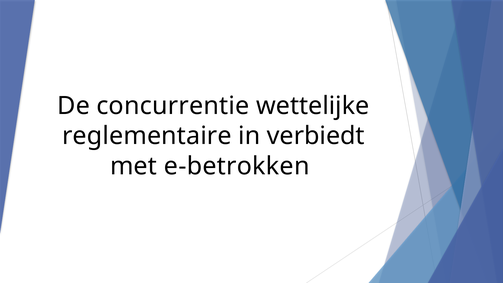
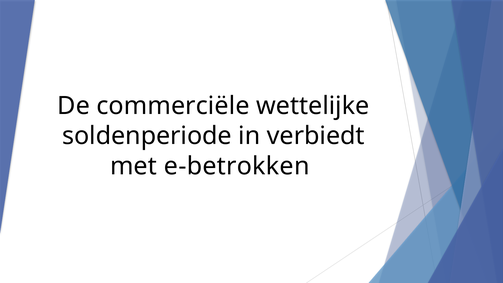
concurrentie: concurrentie -> commerciële (173, 106)
reglementaire: reglementaire -> soldenperiode (147, 136)
